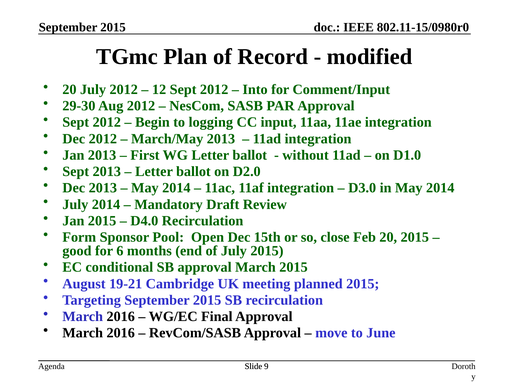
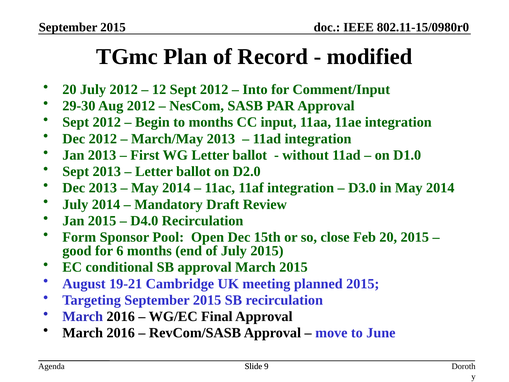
to logging: logging -> months (211, 122)
